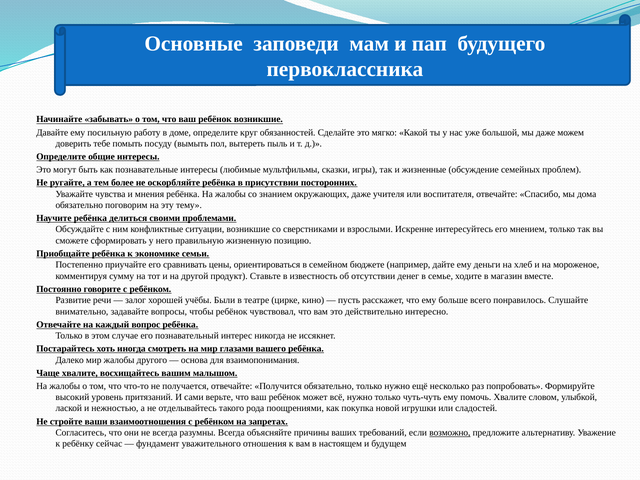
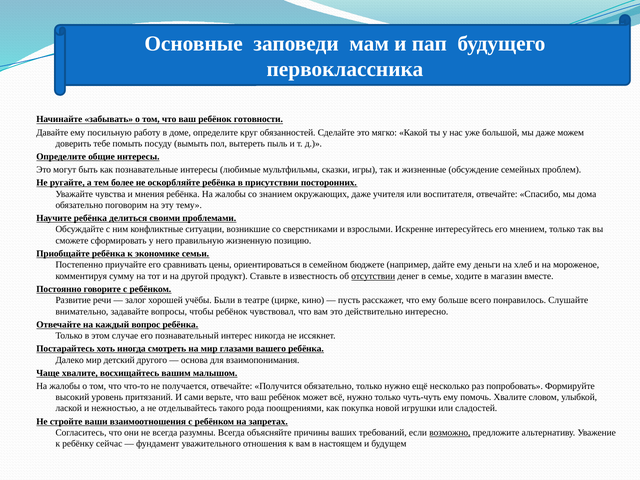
ребёнок возникшие: возникшие -> готовности (258, 119)
отсутствии underline: none -> present (373, 276)
мир жалобы: жалобы -> детский (119, 360)
